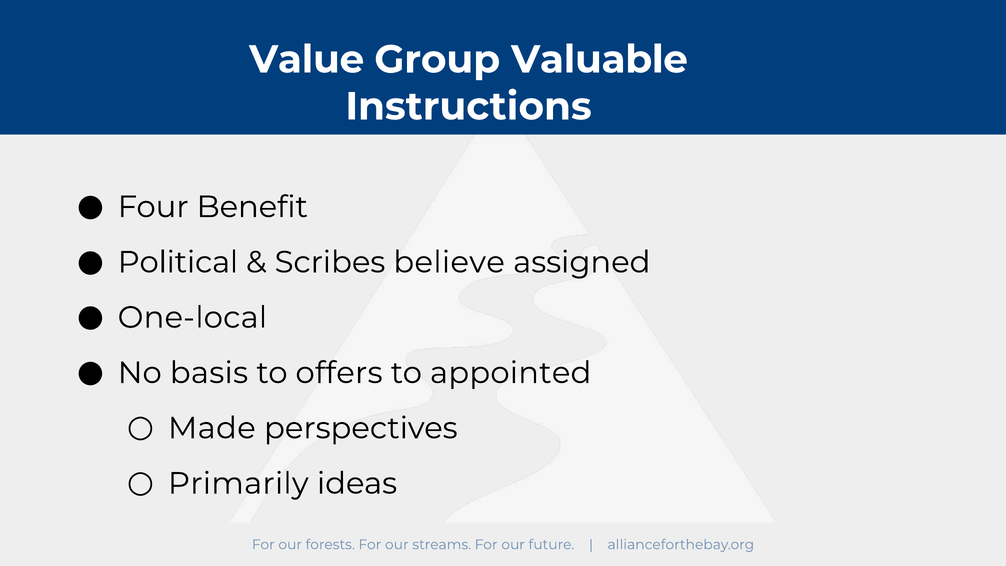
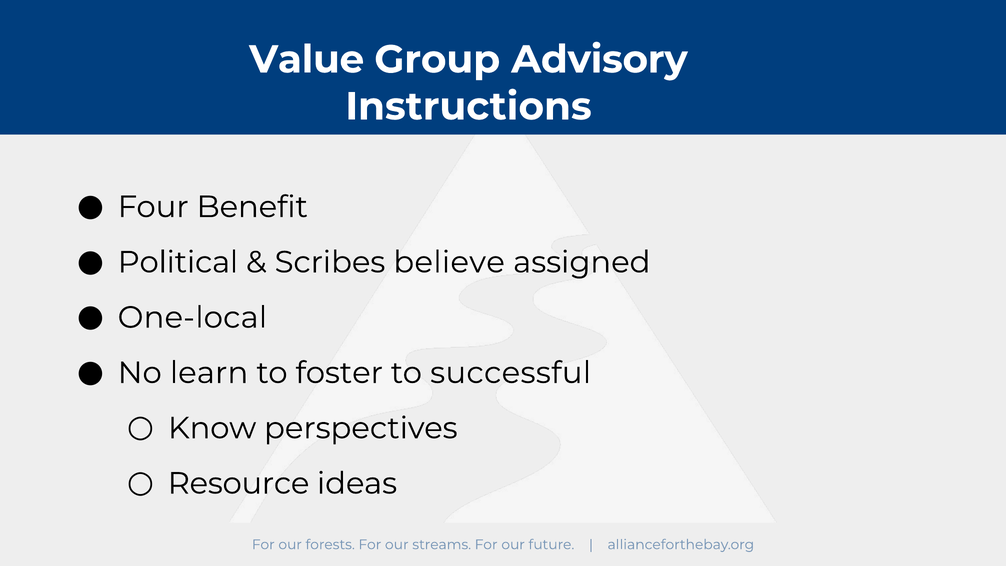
Valuable: Valuable -> Advisory (599, 60)
basis: basis -> learn (209, 373)
offers: offers -> foster (339, 373)
appointed: appointed -> successful (511, 373)
Made: Made -> Know (212, 428)
Primarily: Primarily -> Resource (239, 483)
